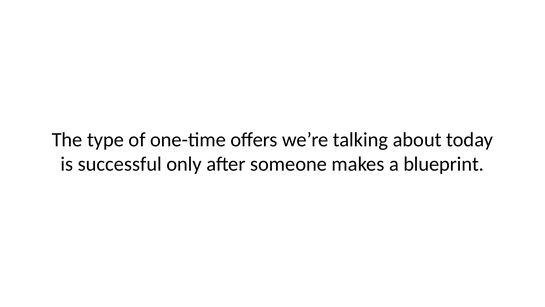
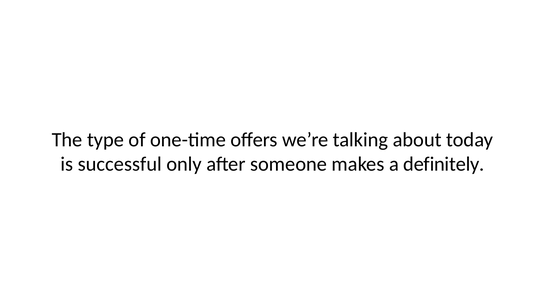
blueprint: blueprint -> definitely (444, 164)
